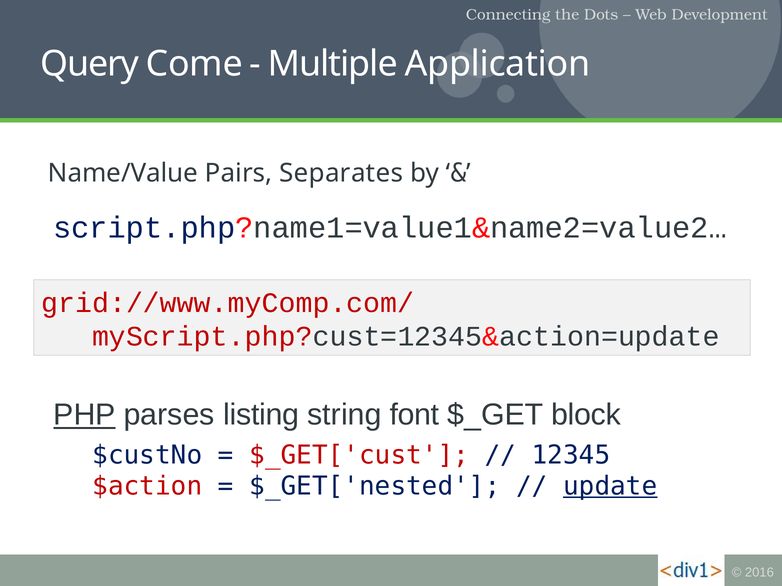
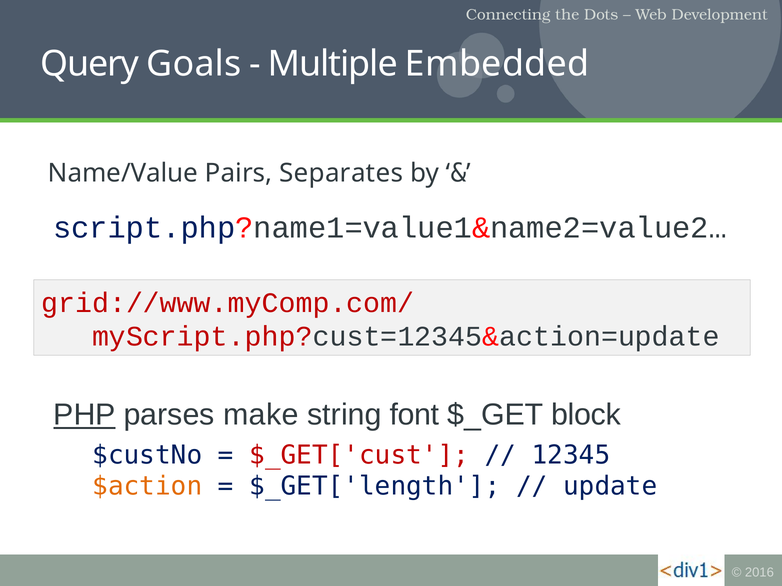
Come: Come -> Goals (194, 64)
Application: Application -> Embedded (497, 64)
listing: listing -> make (261, 415)
$action colour: red -> orange (147, 487)
$_GET['nested: $_GET['nested -> $_GET['length (375, 487)
update underline: present -> none (610, 487)
